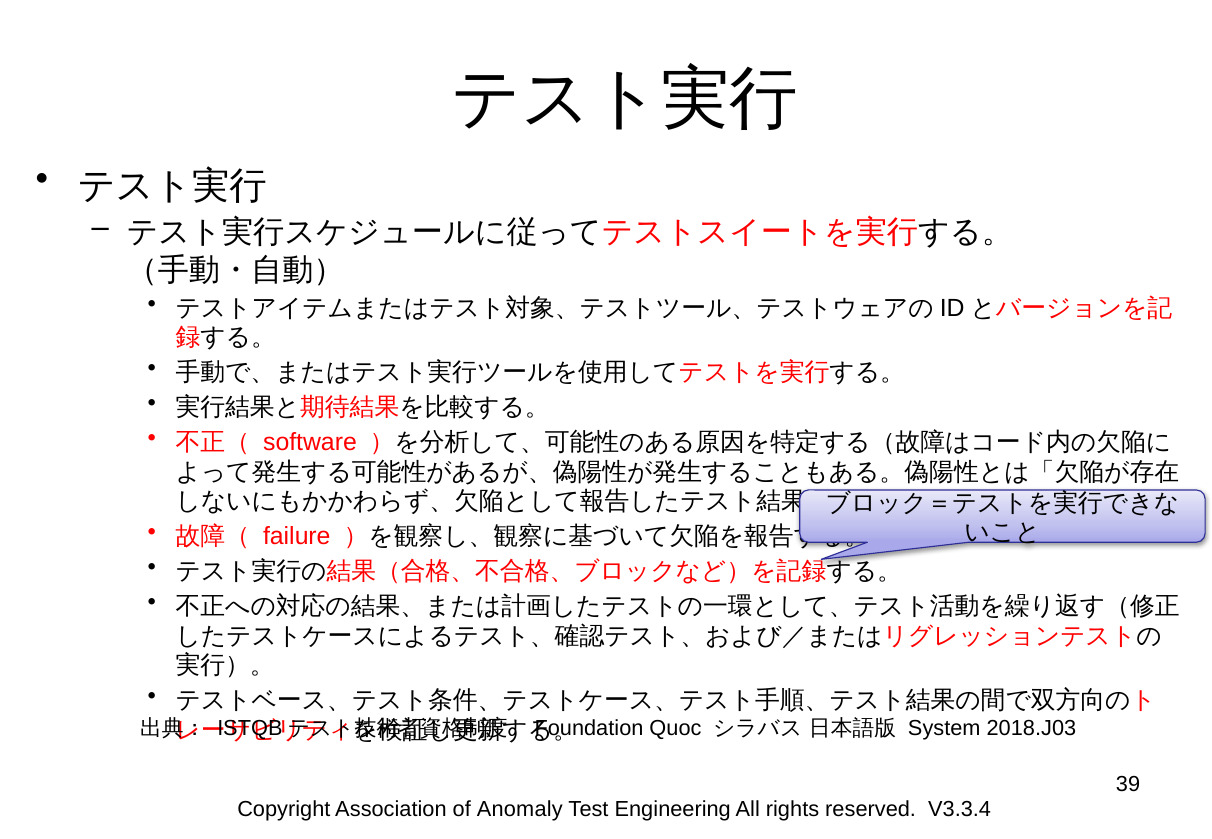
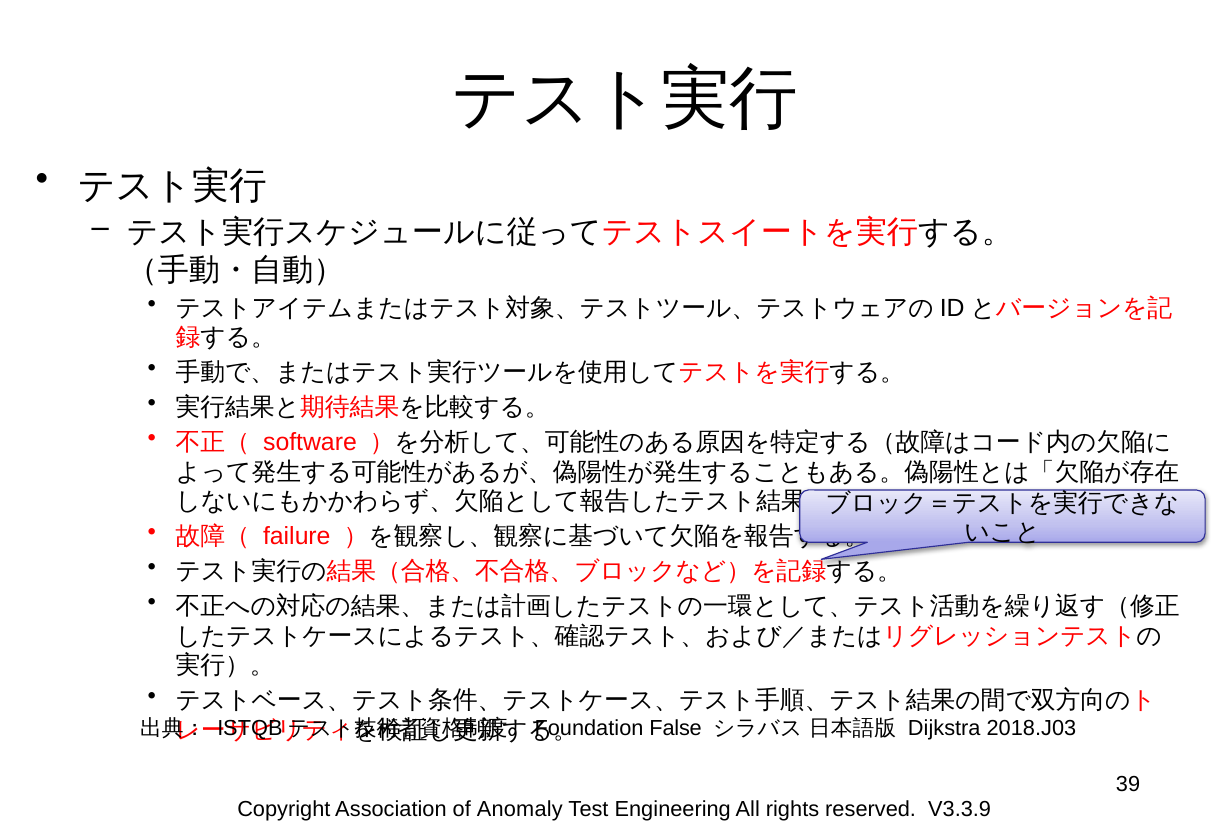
Quoc: Quoc -> False (676, 728)
System: System -> Dijkstra (944, 728)
V3.3.4: V3.3.4 -> V3.3.9 (960, 810)
